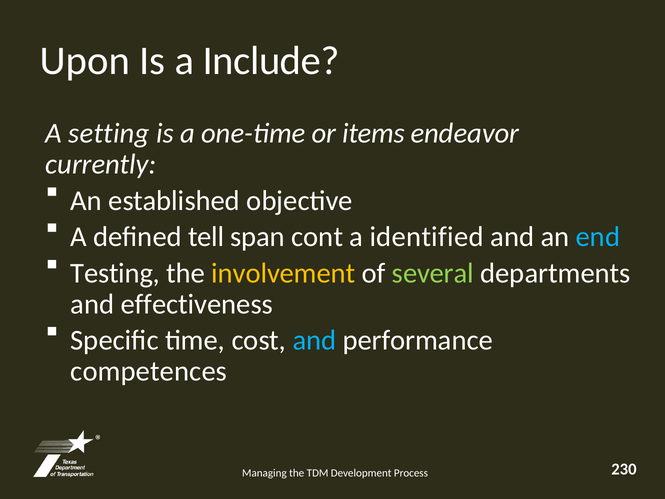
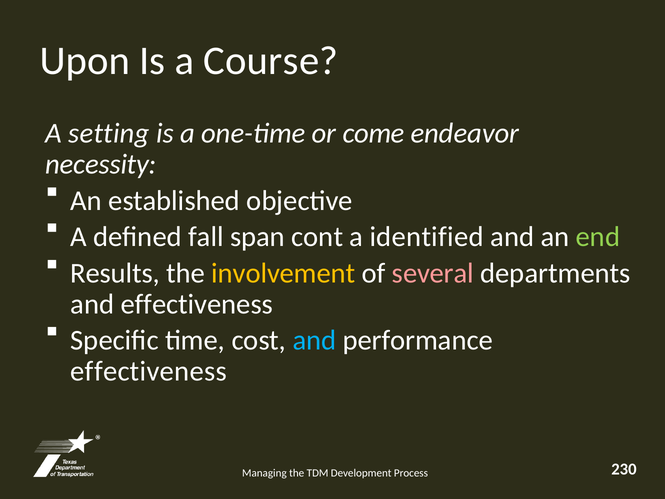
Include: Include -> Course (271, 61)
items: items -> come (374, 133)
currently: currently -> necessity (101, 164)
tell: tell -> fall (206, 237)
end colour: light blue -> light green (598, 237)
Testing: Testing -> Results (115, 273)
several colour: light green -> pink (433, 273)
competences: competences -> effectiveness (149, 371)
